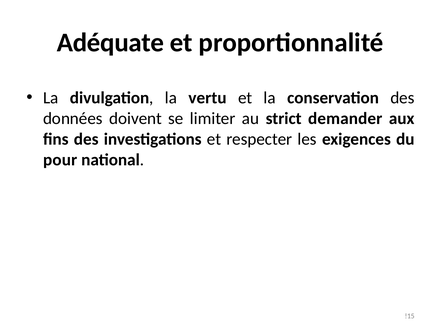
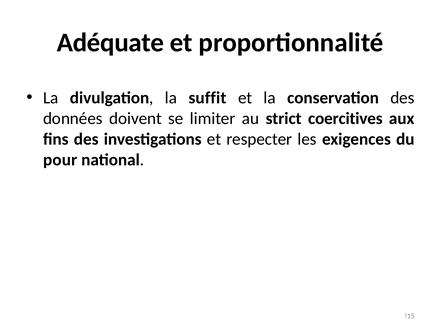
vertu: vertu -> suffit (207, 98)
demander: demander -> coercitives (345, 118)
